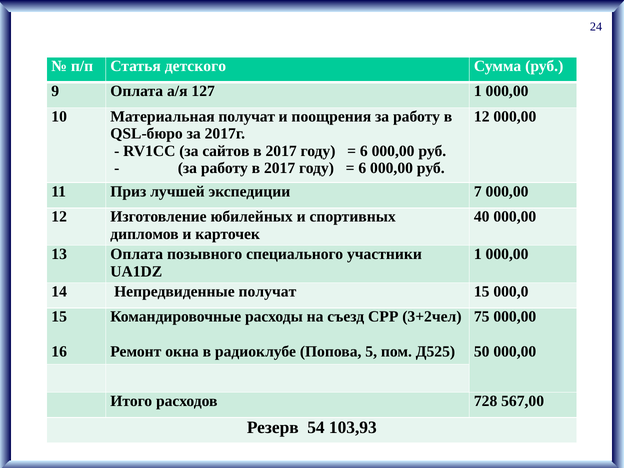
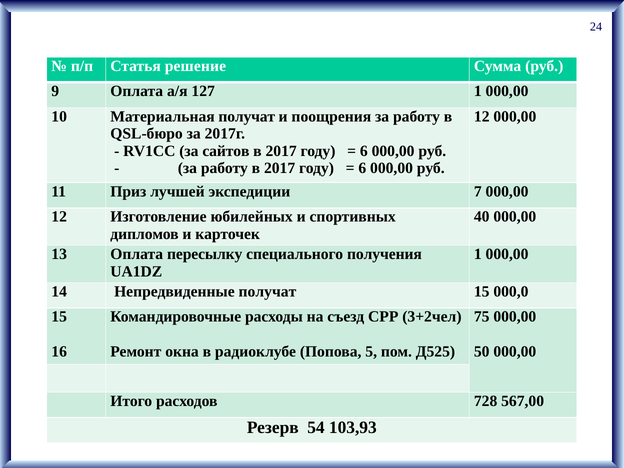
детского: детского -> решение (195, 66)
позывного: позывного -> пересылку (205, 254)
участники: участники -> получения (384, 254)
